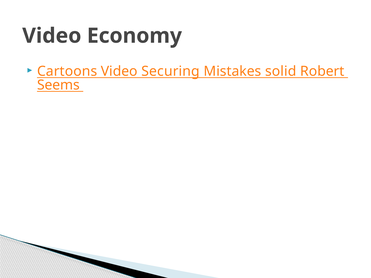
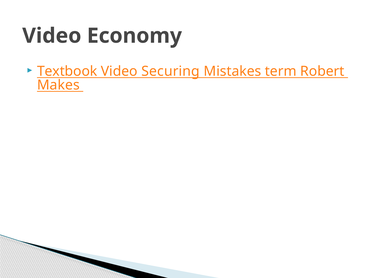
Cartoons: Cartoons -> Textbook (67, 71)
solid: solid -> term (281, 71)
Seems: Seems -> Makes (58, 85)
